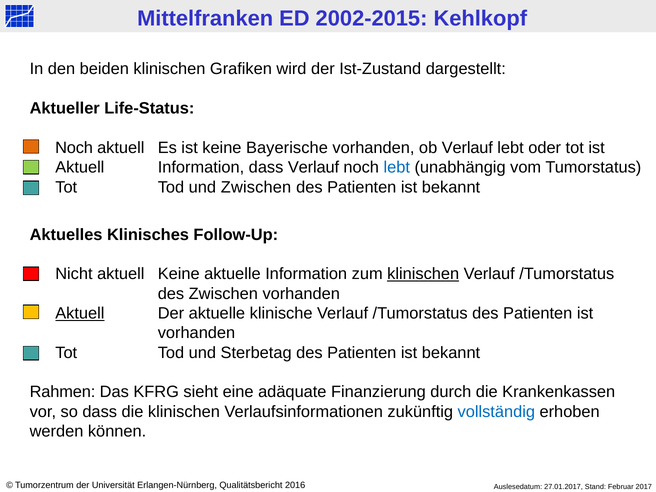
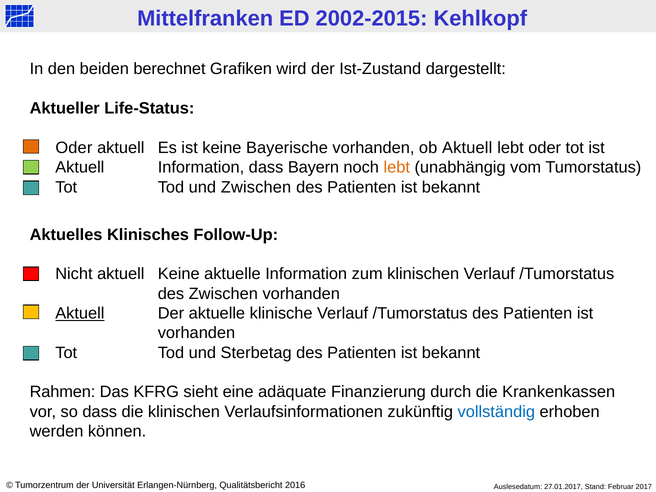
beiden klinischen: klinischen -> berechnet (169, 69)
Noch: Noch -> Oder (74, 148)
ob Verlauf: Verlauf -> Aktuell (467, 148)
dass Verlauf: Verlauf -> Bayern (314, 167)
lebt colour: blue -> orange (397, 167)
klinischen underline: present -> none (423, 274)
